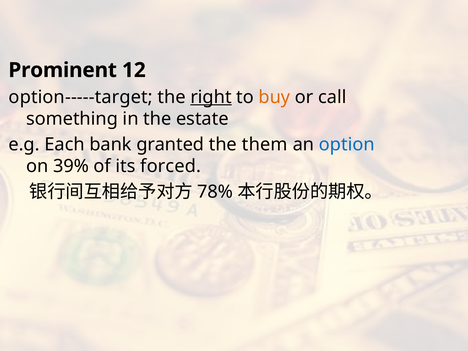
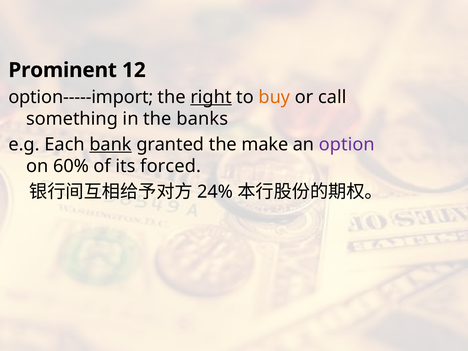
option-----target: option-----target -> option-----import (81, 97)
estate: estate -> banks (202, 119)
bank underline: none -> present (111, 144)
them: them -> make (265, 144)
option colour: blue -> purple (347, 144)
39%: 39% -> 60% (71, 166)
78%: 78% -> 24% (215, 192)
